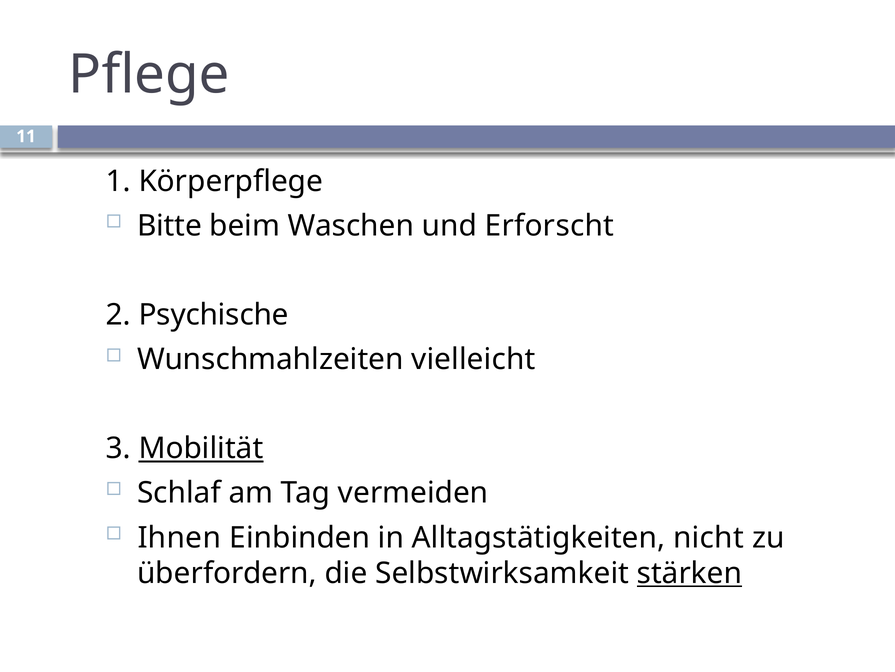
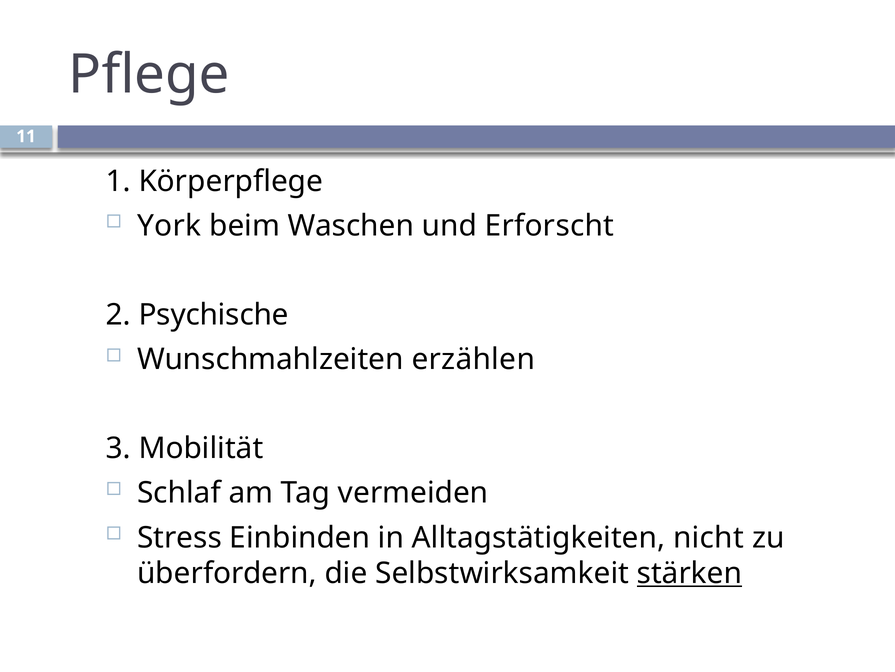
Bitte: Bitte -> York (169, 226)
vielleicht: vielleicht -> erzählen (473, 359)
Mobilität underline: present -> none (201, 448)
Ihnen: Ihnen -> Stress (179, 537)
